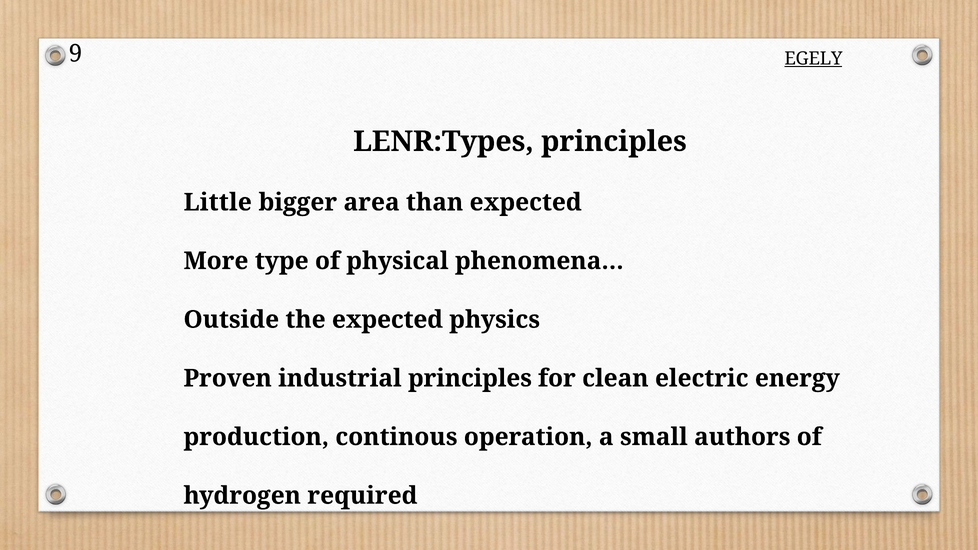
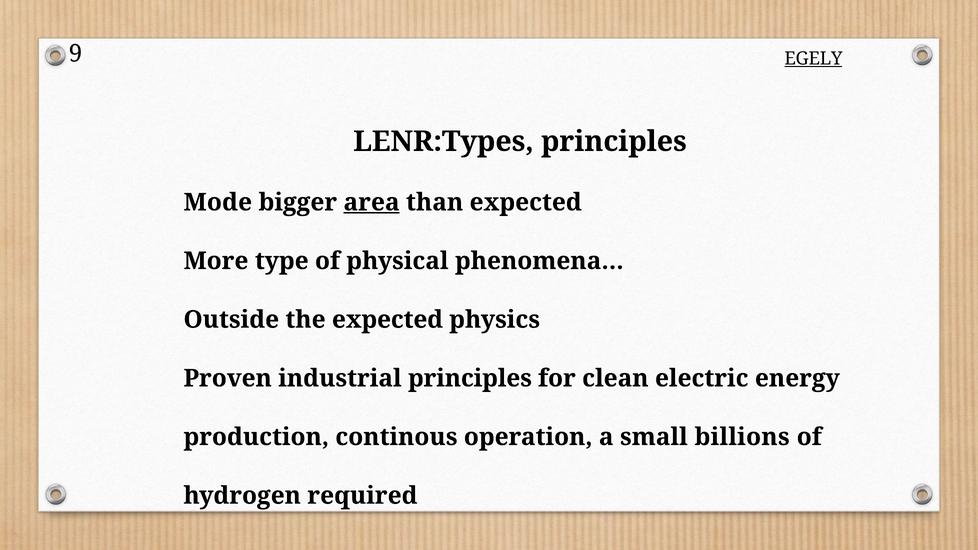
Little: Little -> Mode (218, 202)
area underline: none -> present (372, 202)
authors: authors -> billions (742, 437)
